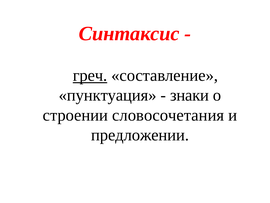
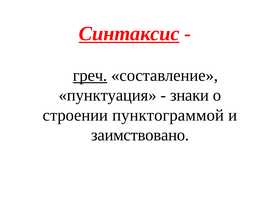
Синтаксис underline: none -> present (129, 34)
словосочетания: словосочетания -> пунктограммой (168, 115)
предложении: предложении -> заимствовано (140, 135)
